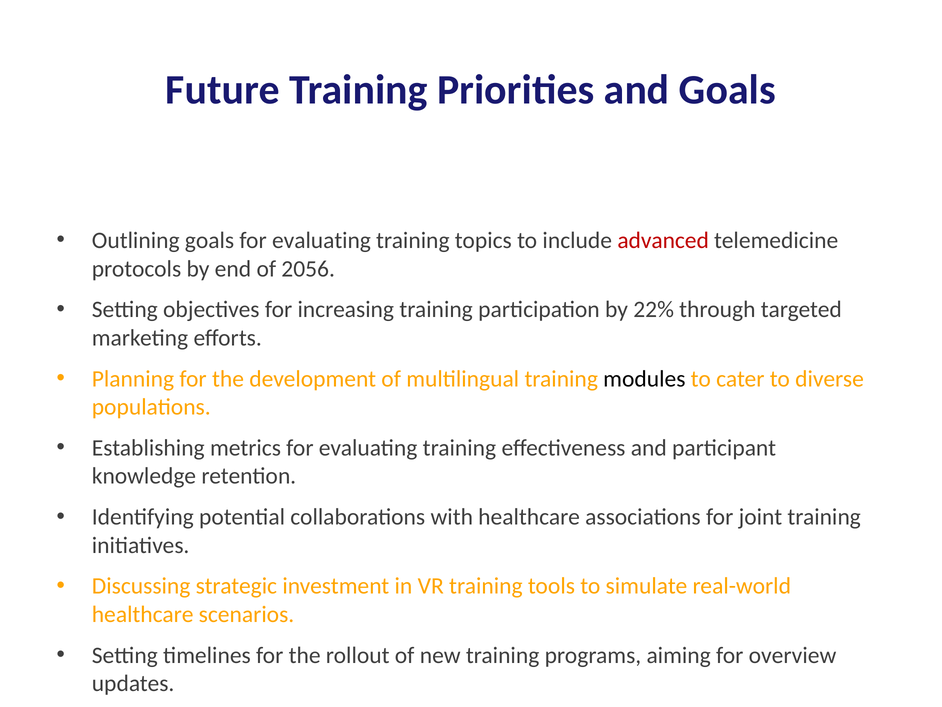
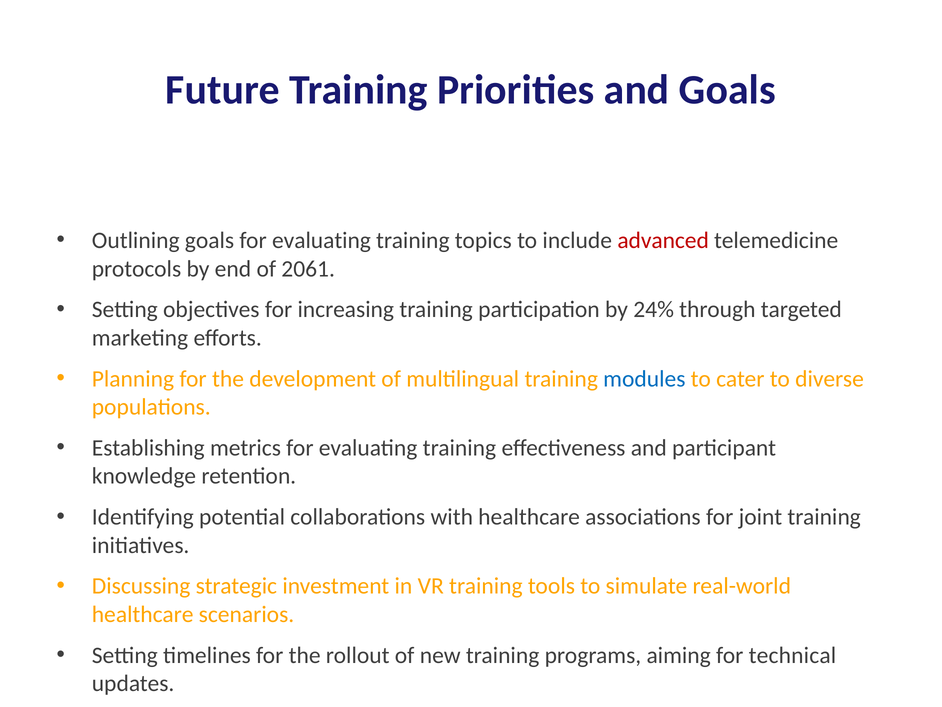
2056: 2056 -> 2061 (308, 269)
22%: 22% -> 24% (654, 309)
modules colour: black -> blue (644, 378)
overview: overview -> technical (792, 655)
